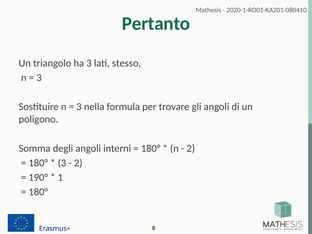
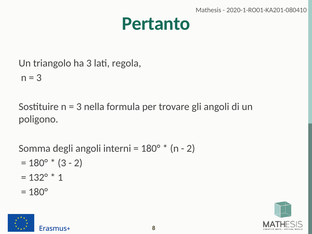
stesso: stesso -> regola (127, 63)
190°: 190° -> 132° (38, 177)
